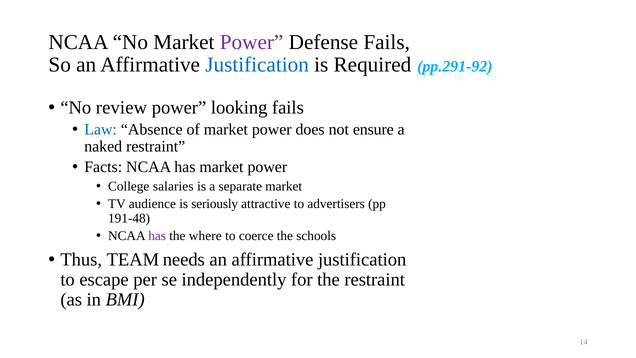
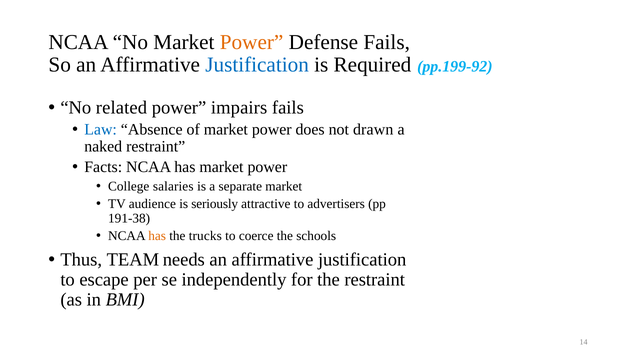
Power colour: purple -> orange (252, 42)
pp.291-92: pp.291-92 -> pp.199-92 (455, 67)
review: review -> related (121, 108)
looking: looking -> impairs (239, 108)
ensure: ensure -> drawn (373, 129)
191-48: 191-48 -> 191-38 (129, 218)
has colour: purple -> orange (157, 236)
where: where -> trucks (205, 236)
